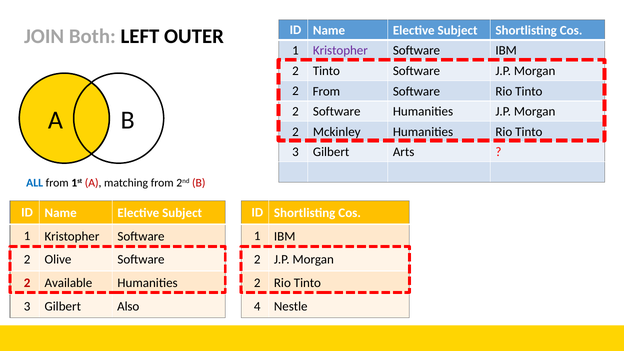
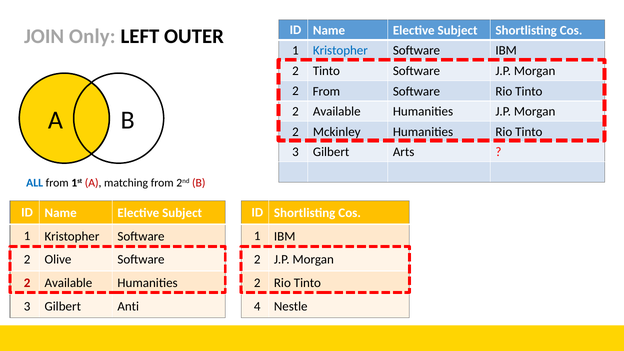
Both: Both -> Only (92, 36)
Kristopher colour: purple -> blue (340, 51)
Software: Software -> Available (337, 112)
Also: Also -> Anti (128, 306)
